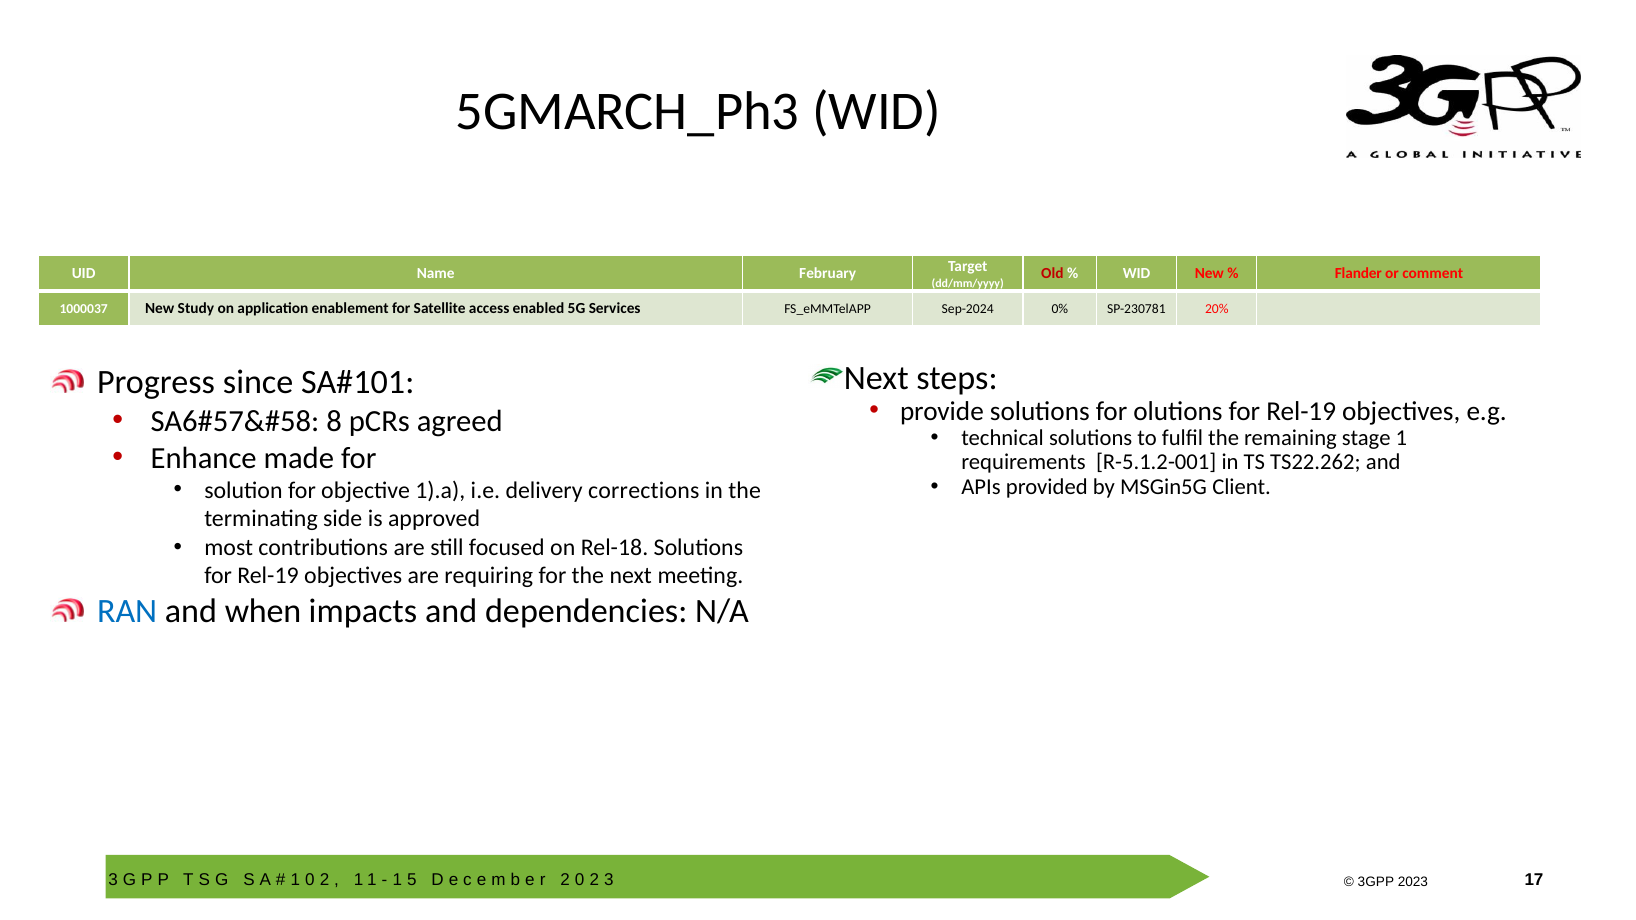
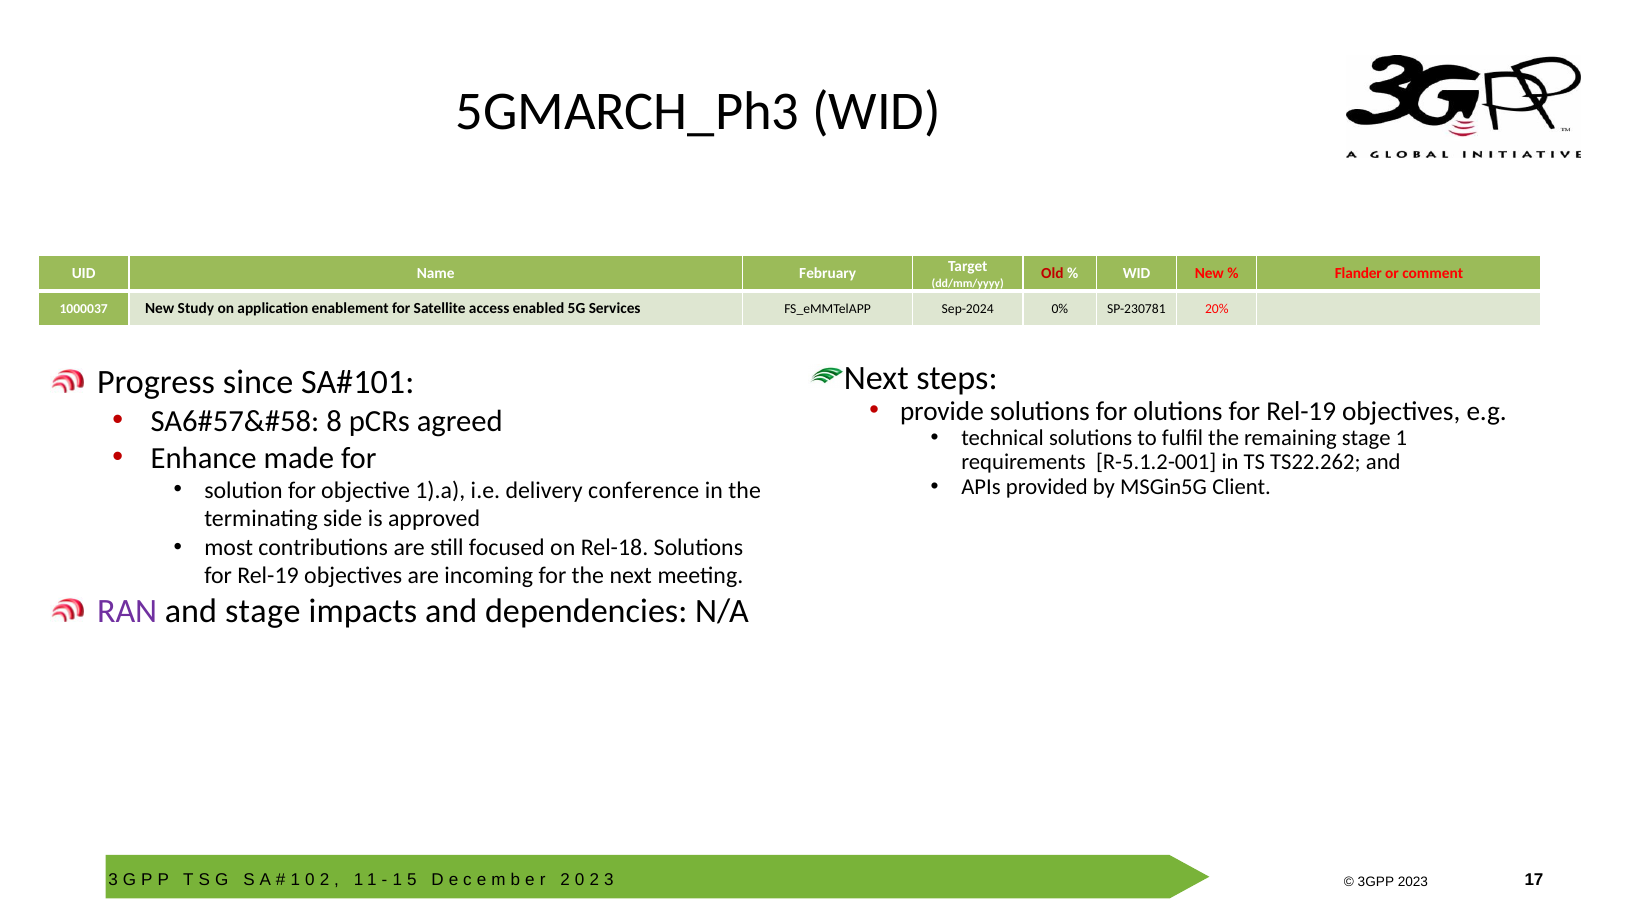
corrections: corrections -> conference (644, 490)
requiring: requiring -> incoming (489, 576)
RAN colour: blue -> purple (127, 612)
and when: when -> stage (263, 612)
